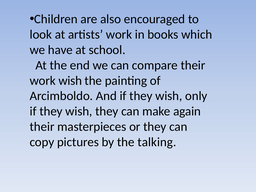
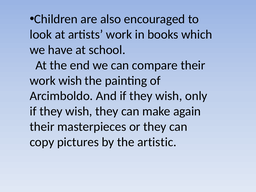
talking: talking -> artistic (157, 142)
